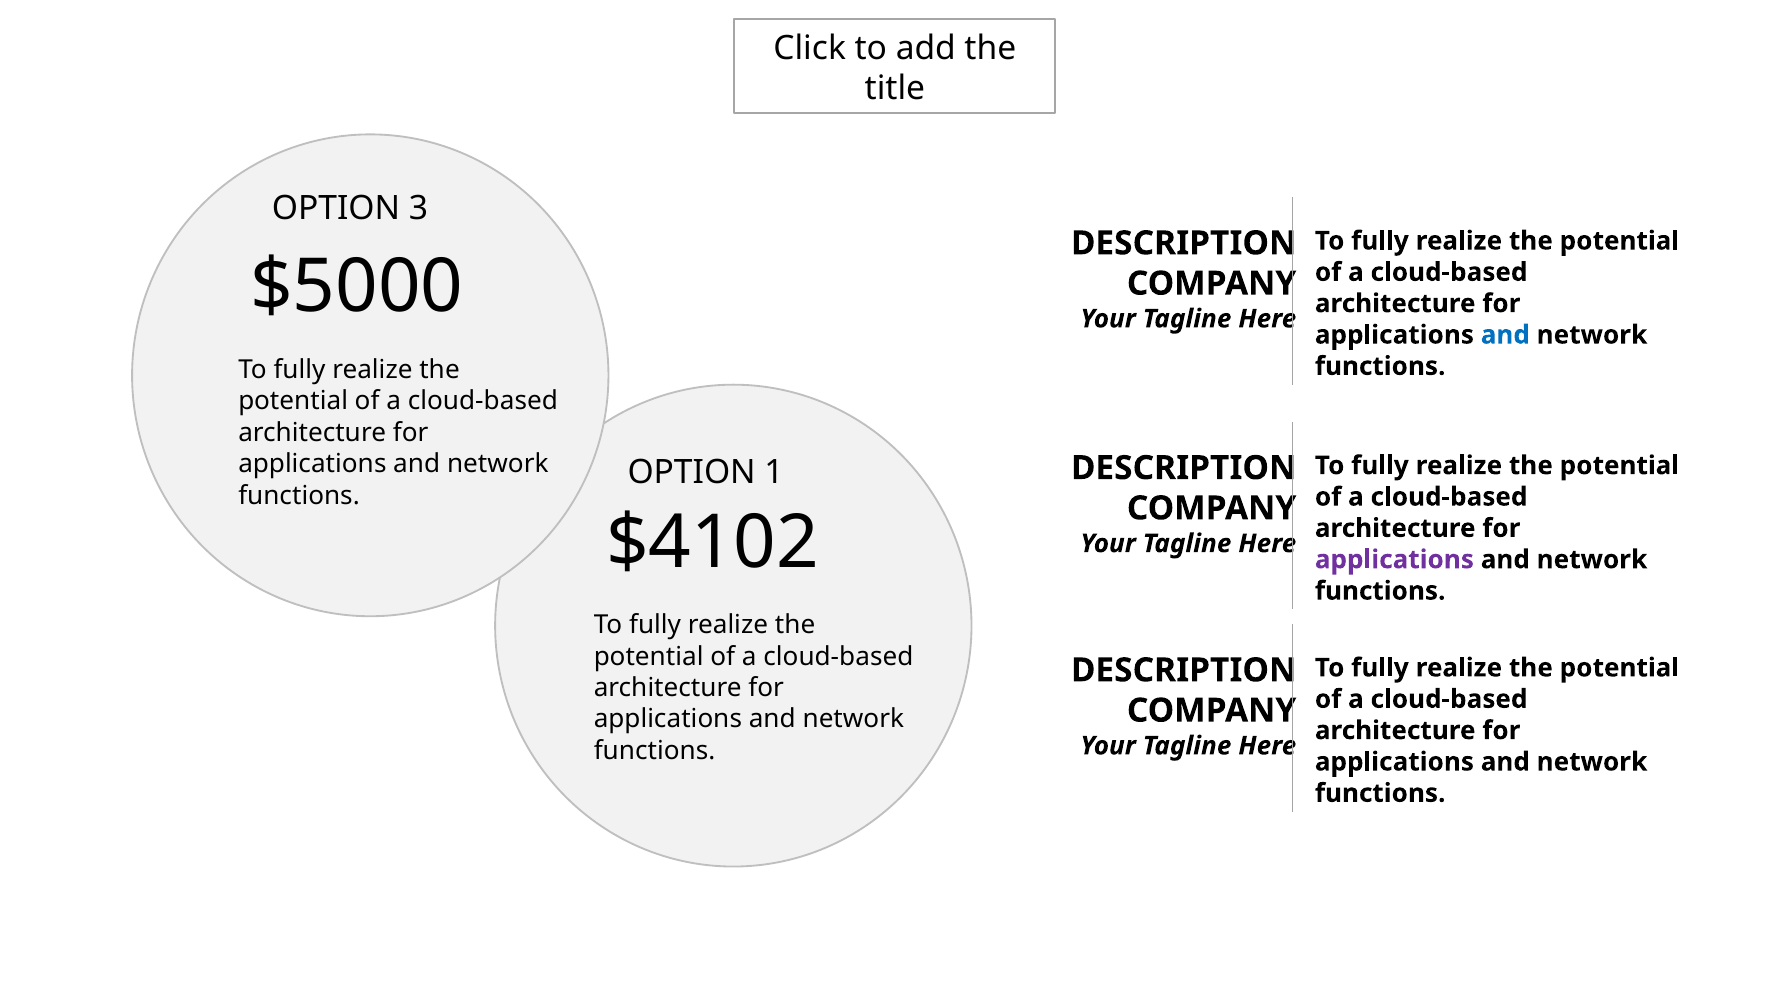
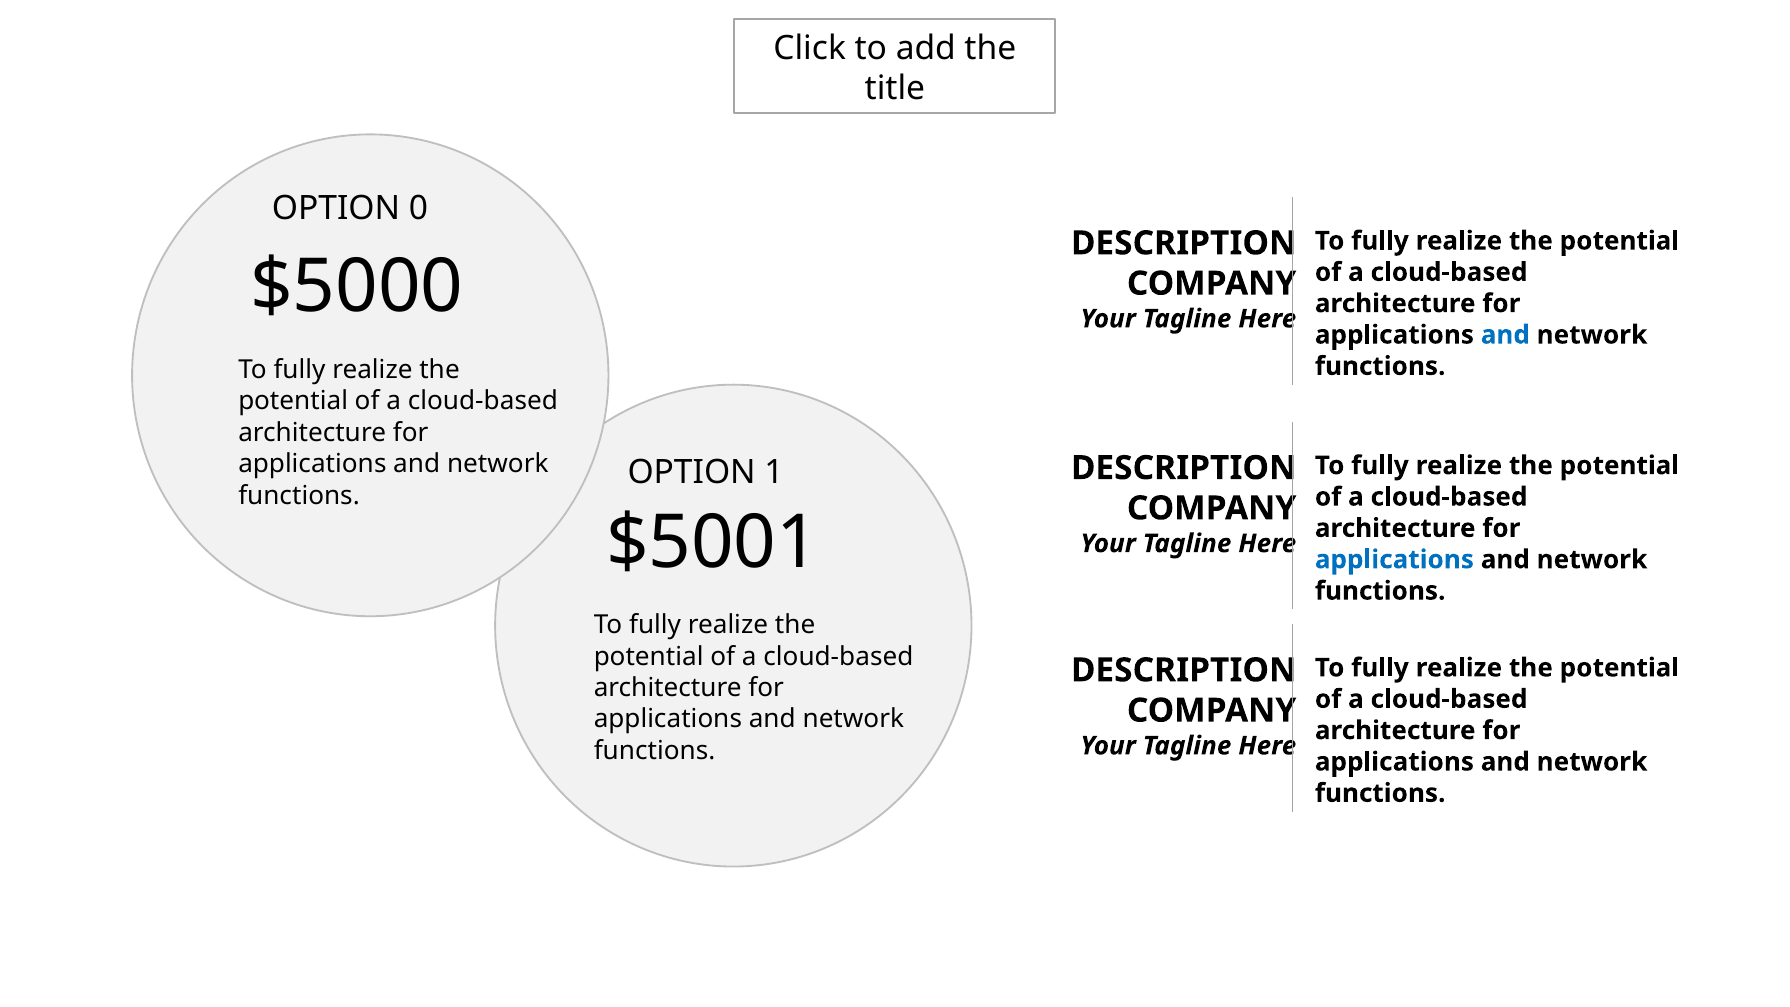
3: 3 -> 0 (418, 209)
$4102: $4102 -> $5001 (712, 543)
applications colour: purple -> blue (1394, 560)
